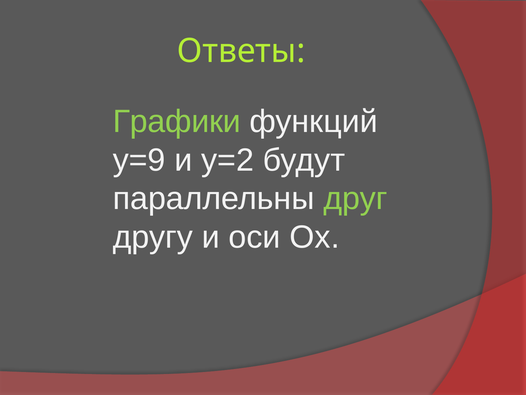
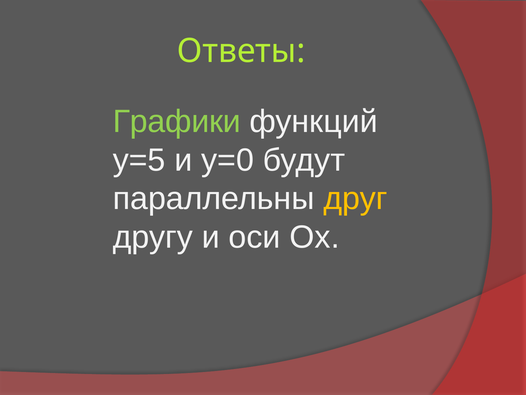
y=9: y=9 -> y=5 (139, 160)
y=2: y=2 -> y=0 (228, 160)
друг colour: light green -> yellow (355, 198)
